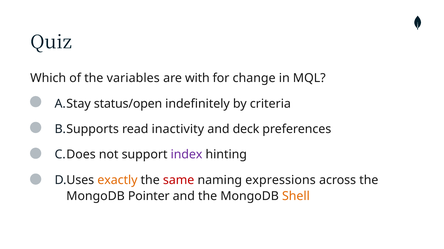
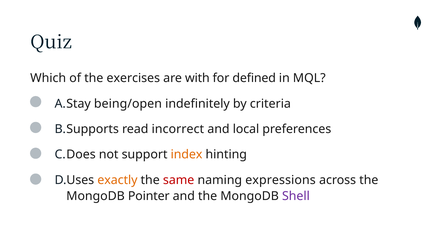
variables: variables -> exercises (133, 78)
change: change -> defined (254, 78)
status/open: status/open -> being/open (128, 104)
inactivity: inactivity -> incorrect (178, 129)
deck: deck -> local (246, 129)
index colour: purple -> orange (187, 155)
Shell colour: orange -> purple (296, 197)
